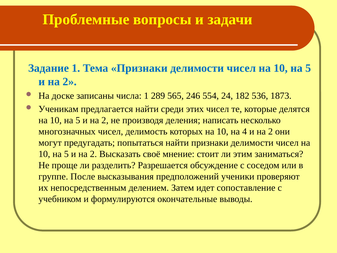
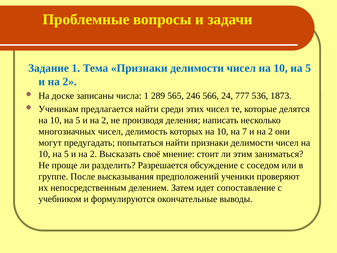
554: 554 -> 566 (211, 96)
182: 182 -> 777 (242, 96)
4: 4 -> 7 (245, 131)
